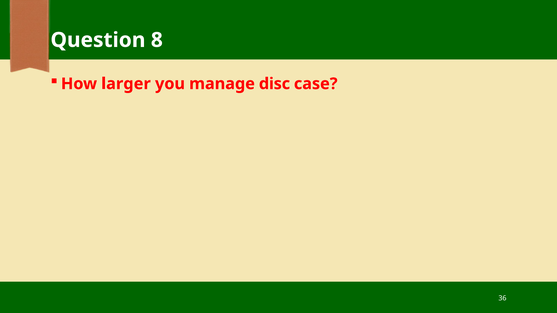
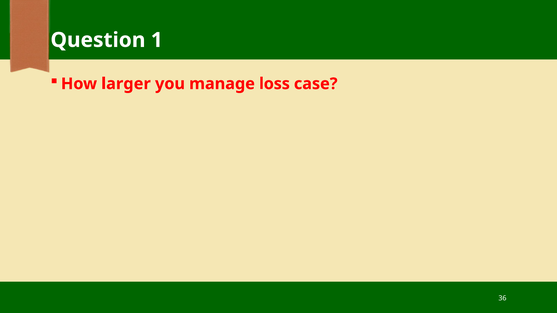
8: 8 -> 1 (157, 40)
disc: disc -> loss (274, 84)
